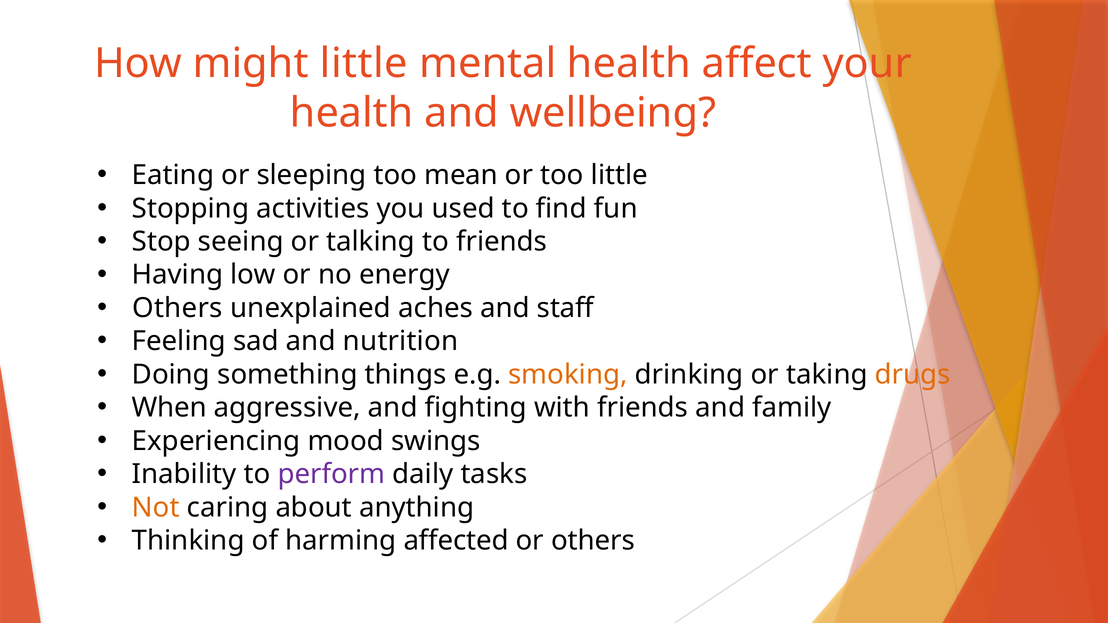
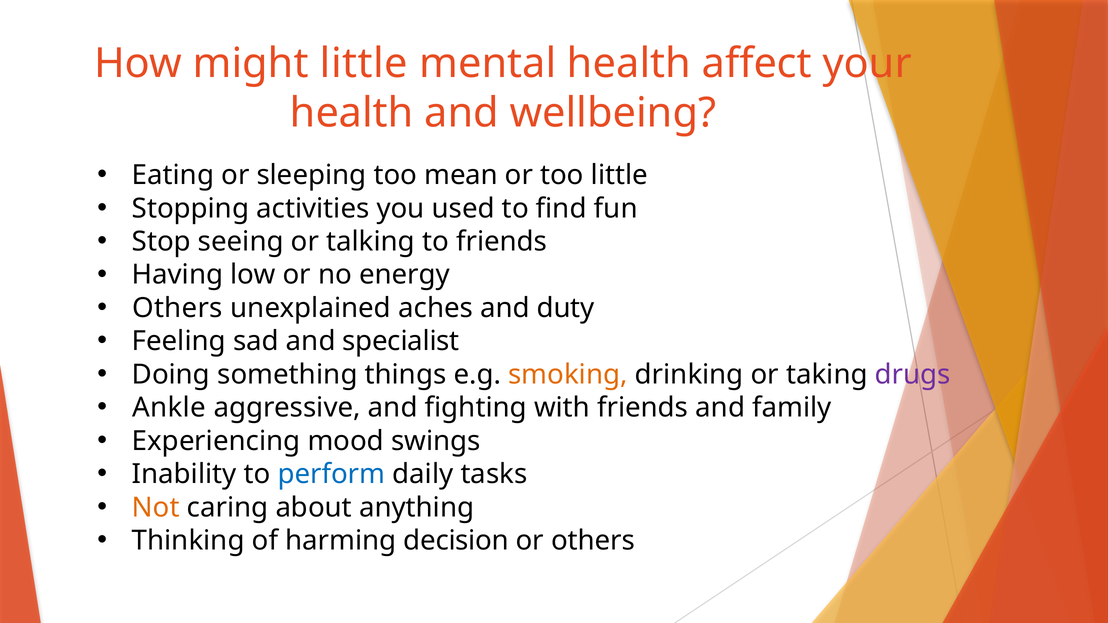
staff: staff -> duty (566, 308)
nutrition: nutrition -> specialist (401, 341)
drugs colour: orange -> purple (913, 375)
When: When -> Ankle (169, 408)
perform colour: purple -> blue (331, 474)
affected: affected -> decision (456, 541)
